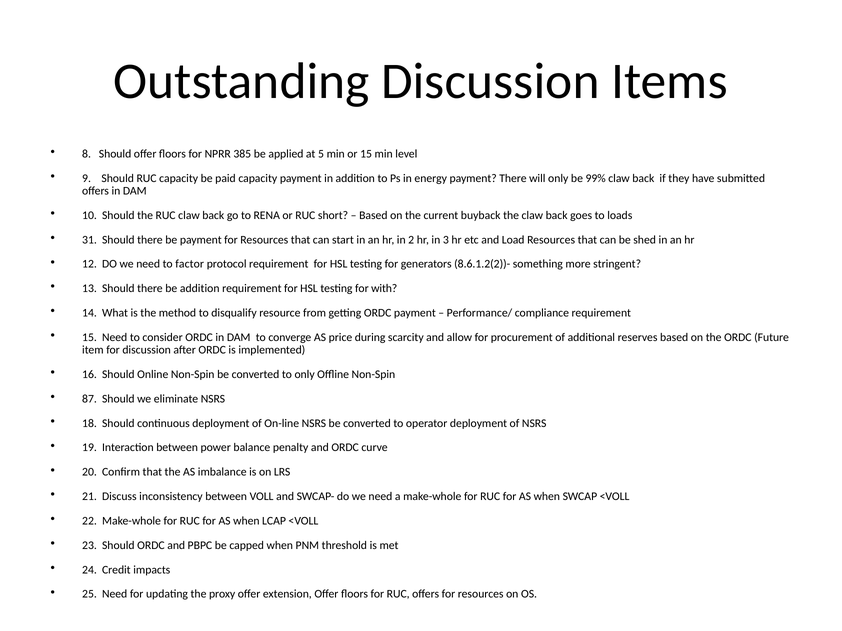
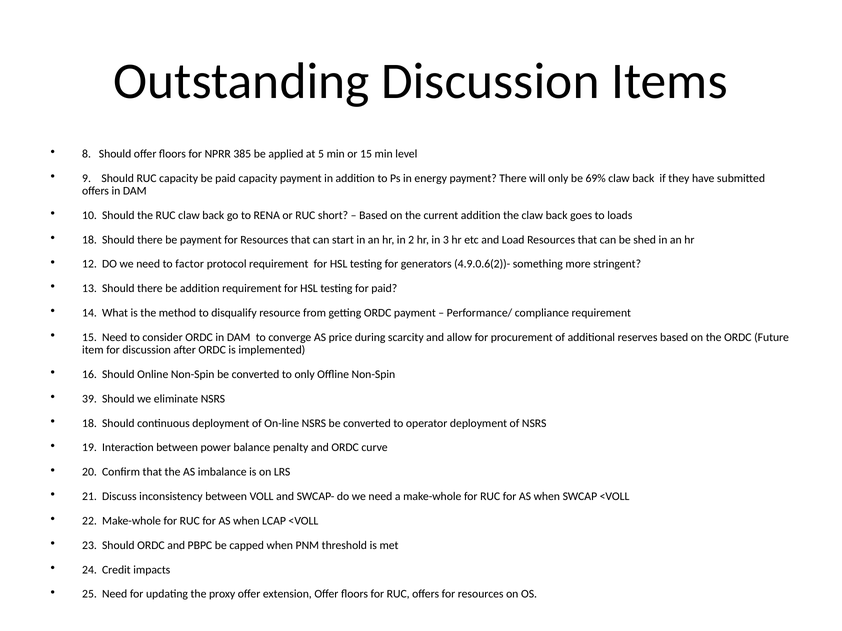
99%: 99% -> 69% (596, 178)
current buyback: buyback -> addition (481, 215)
31: 31 -> 18 (89, 240)
8.6.1.2(2))-: 8.6.1.2(2))- -> 4.9.0.6(2))- (482, 264)
for with: with -> paid (384, 289)
87: 87 -> 39 (89, 399)
